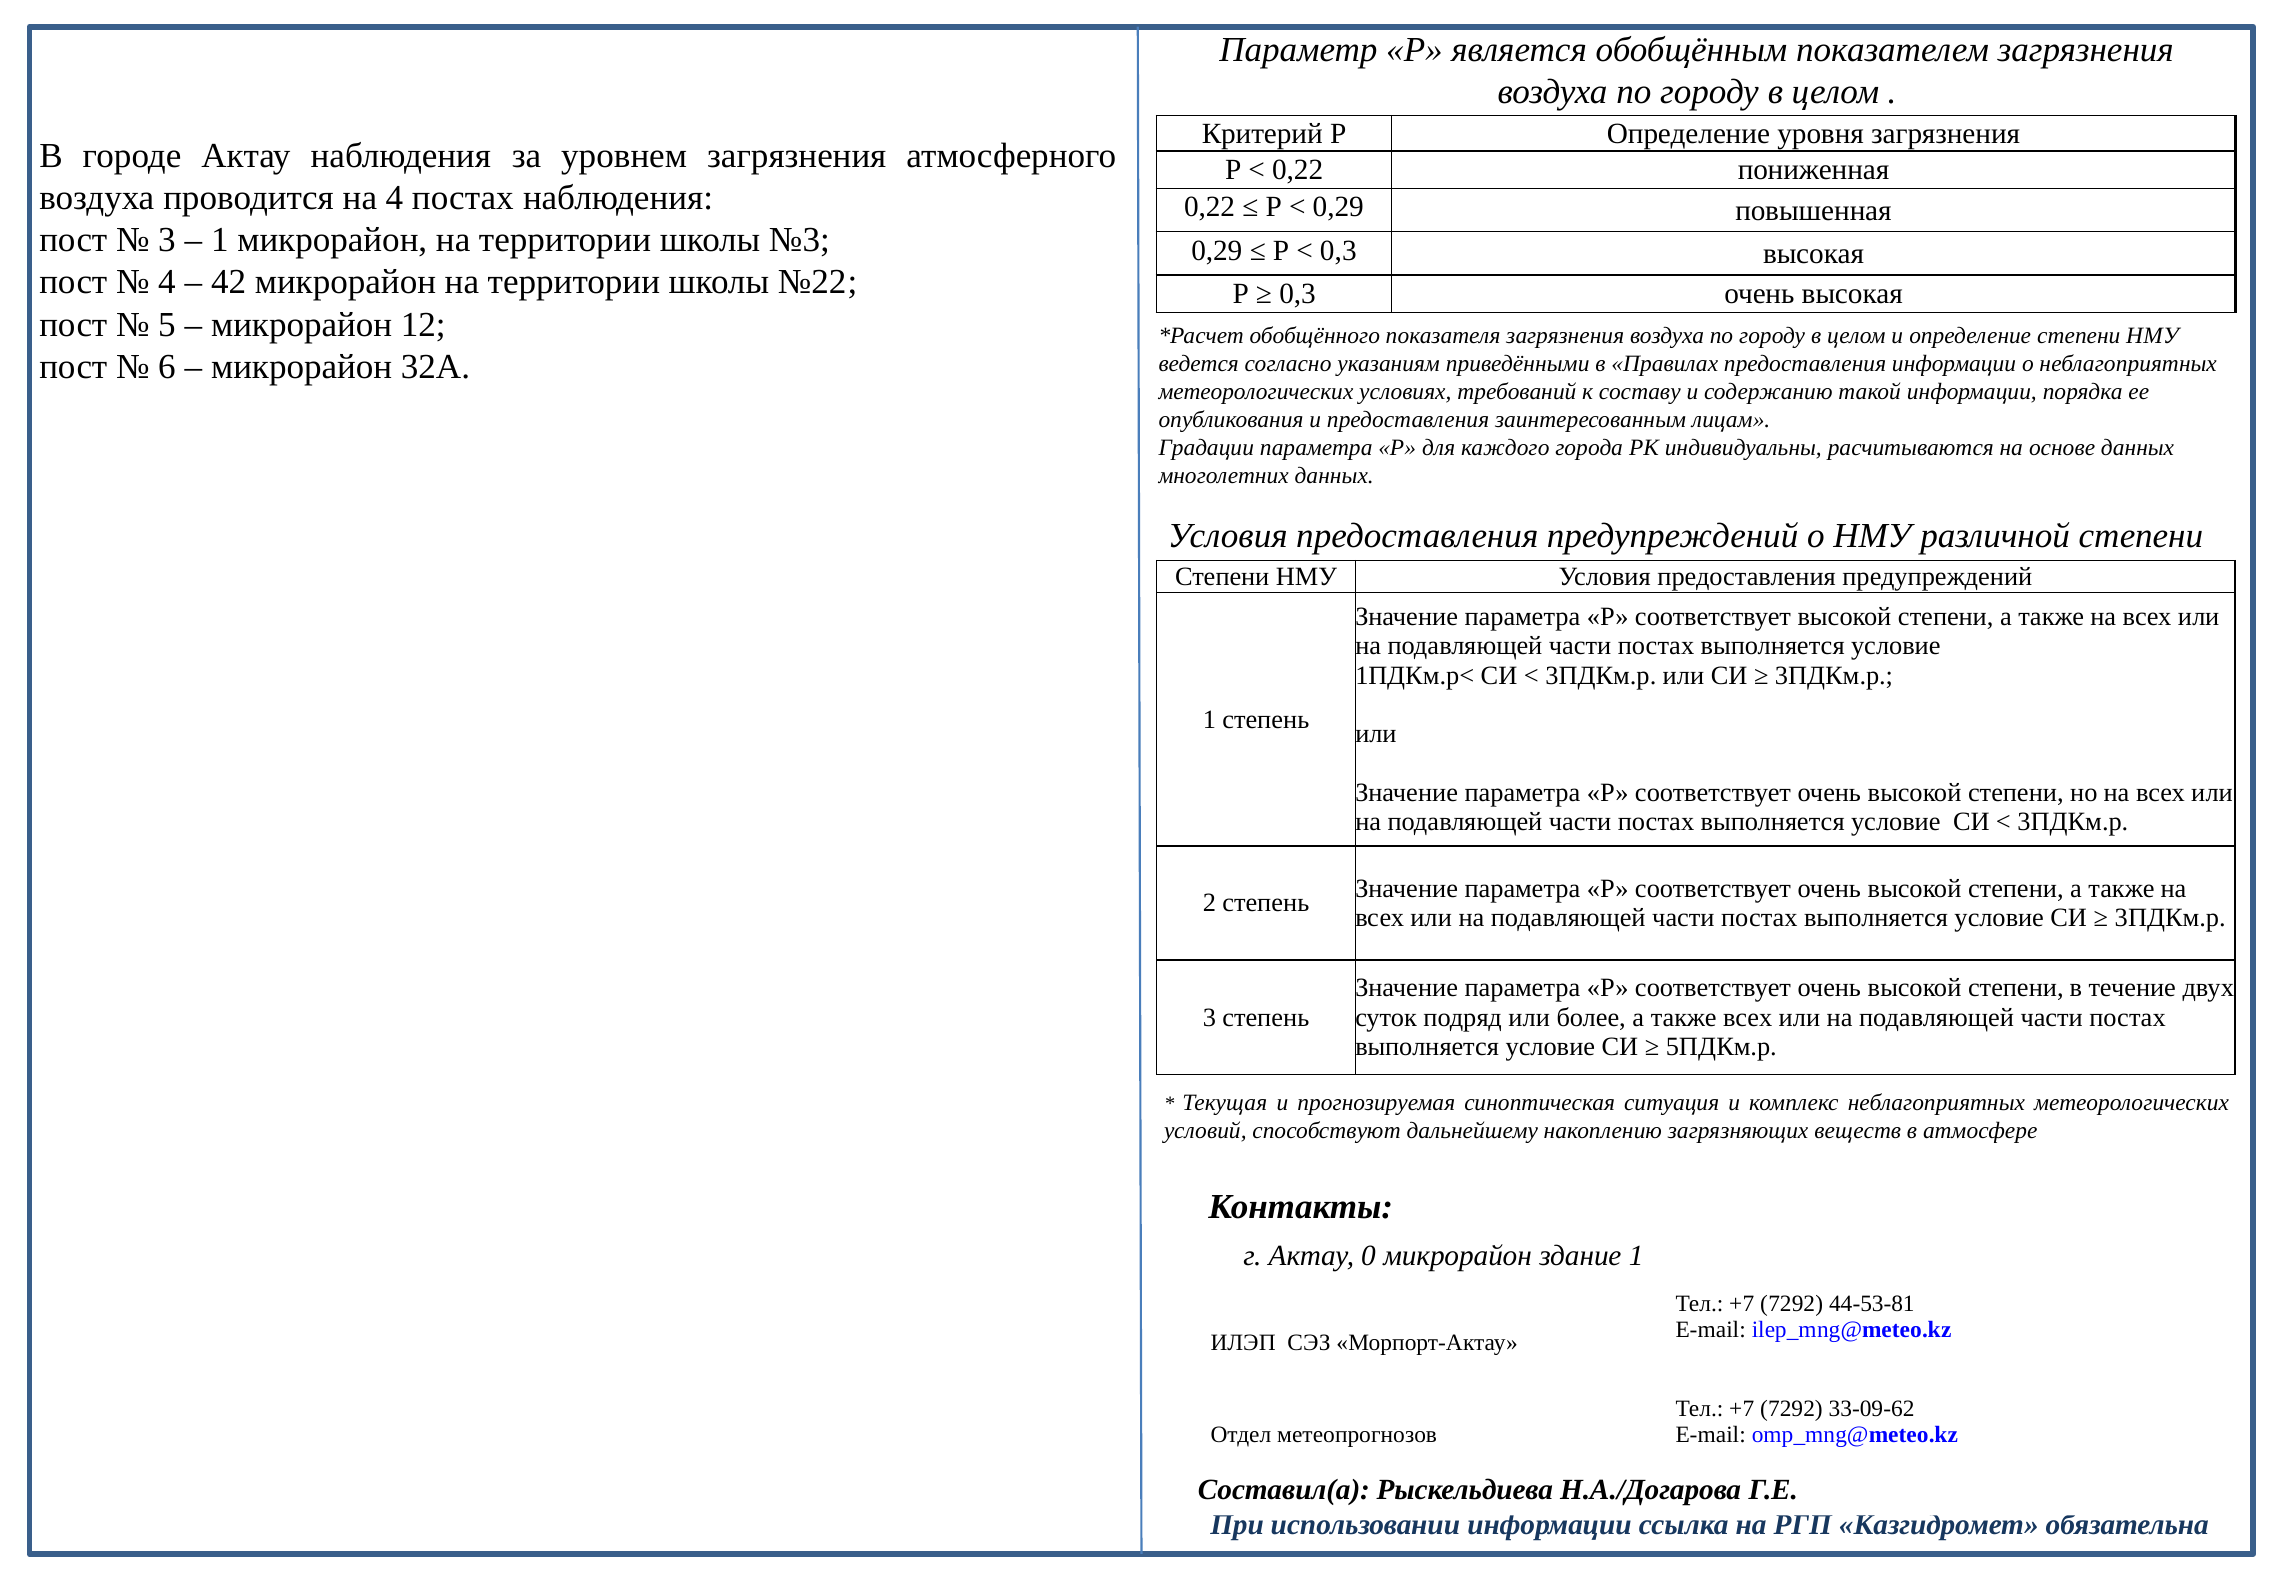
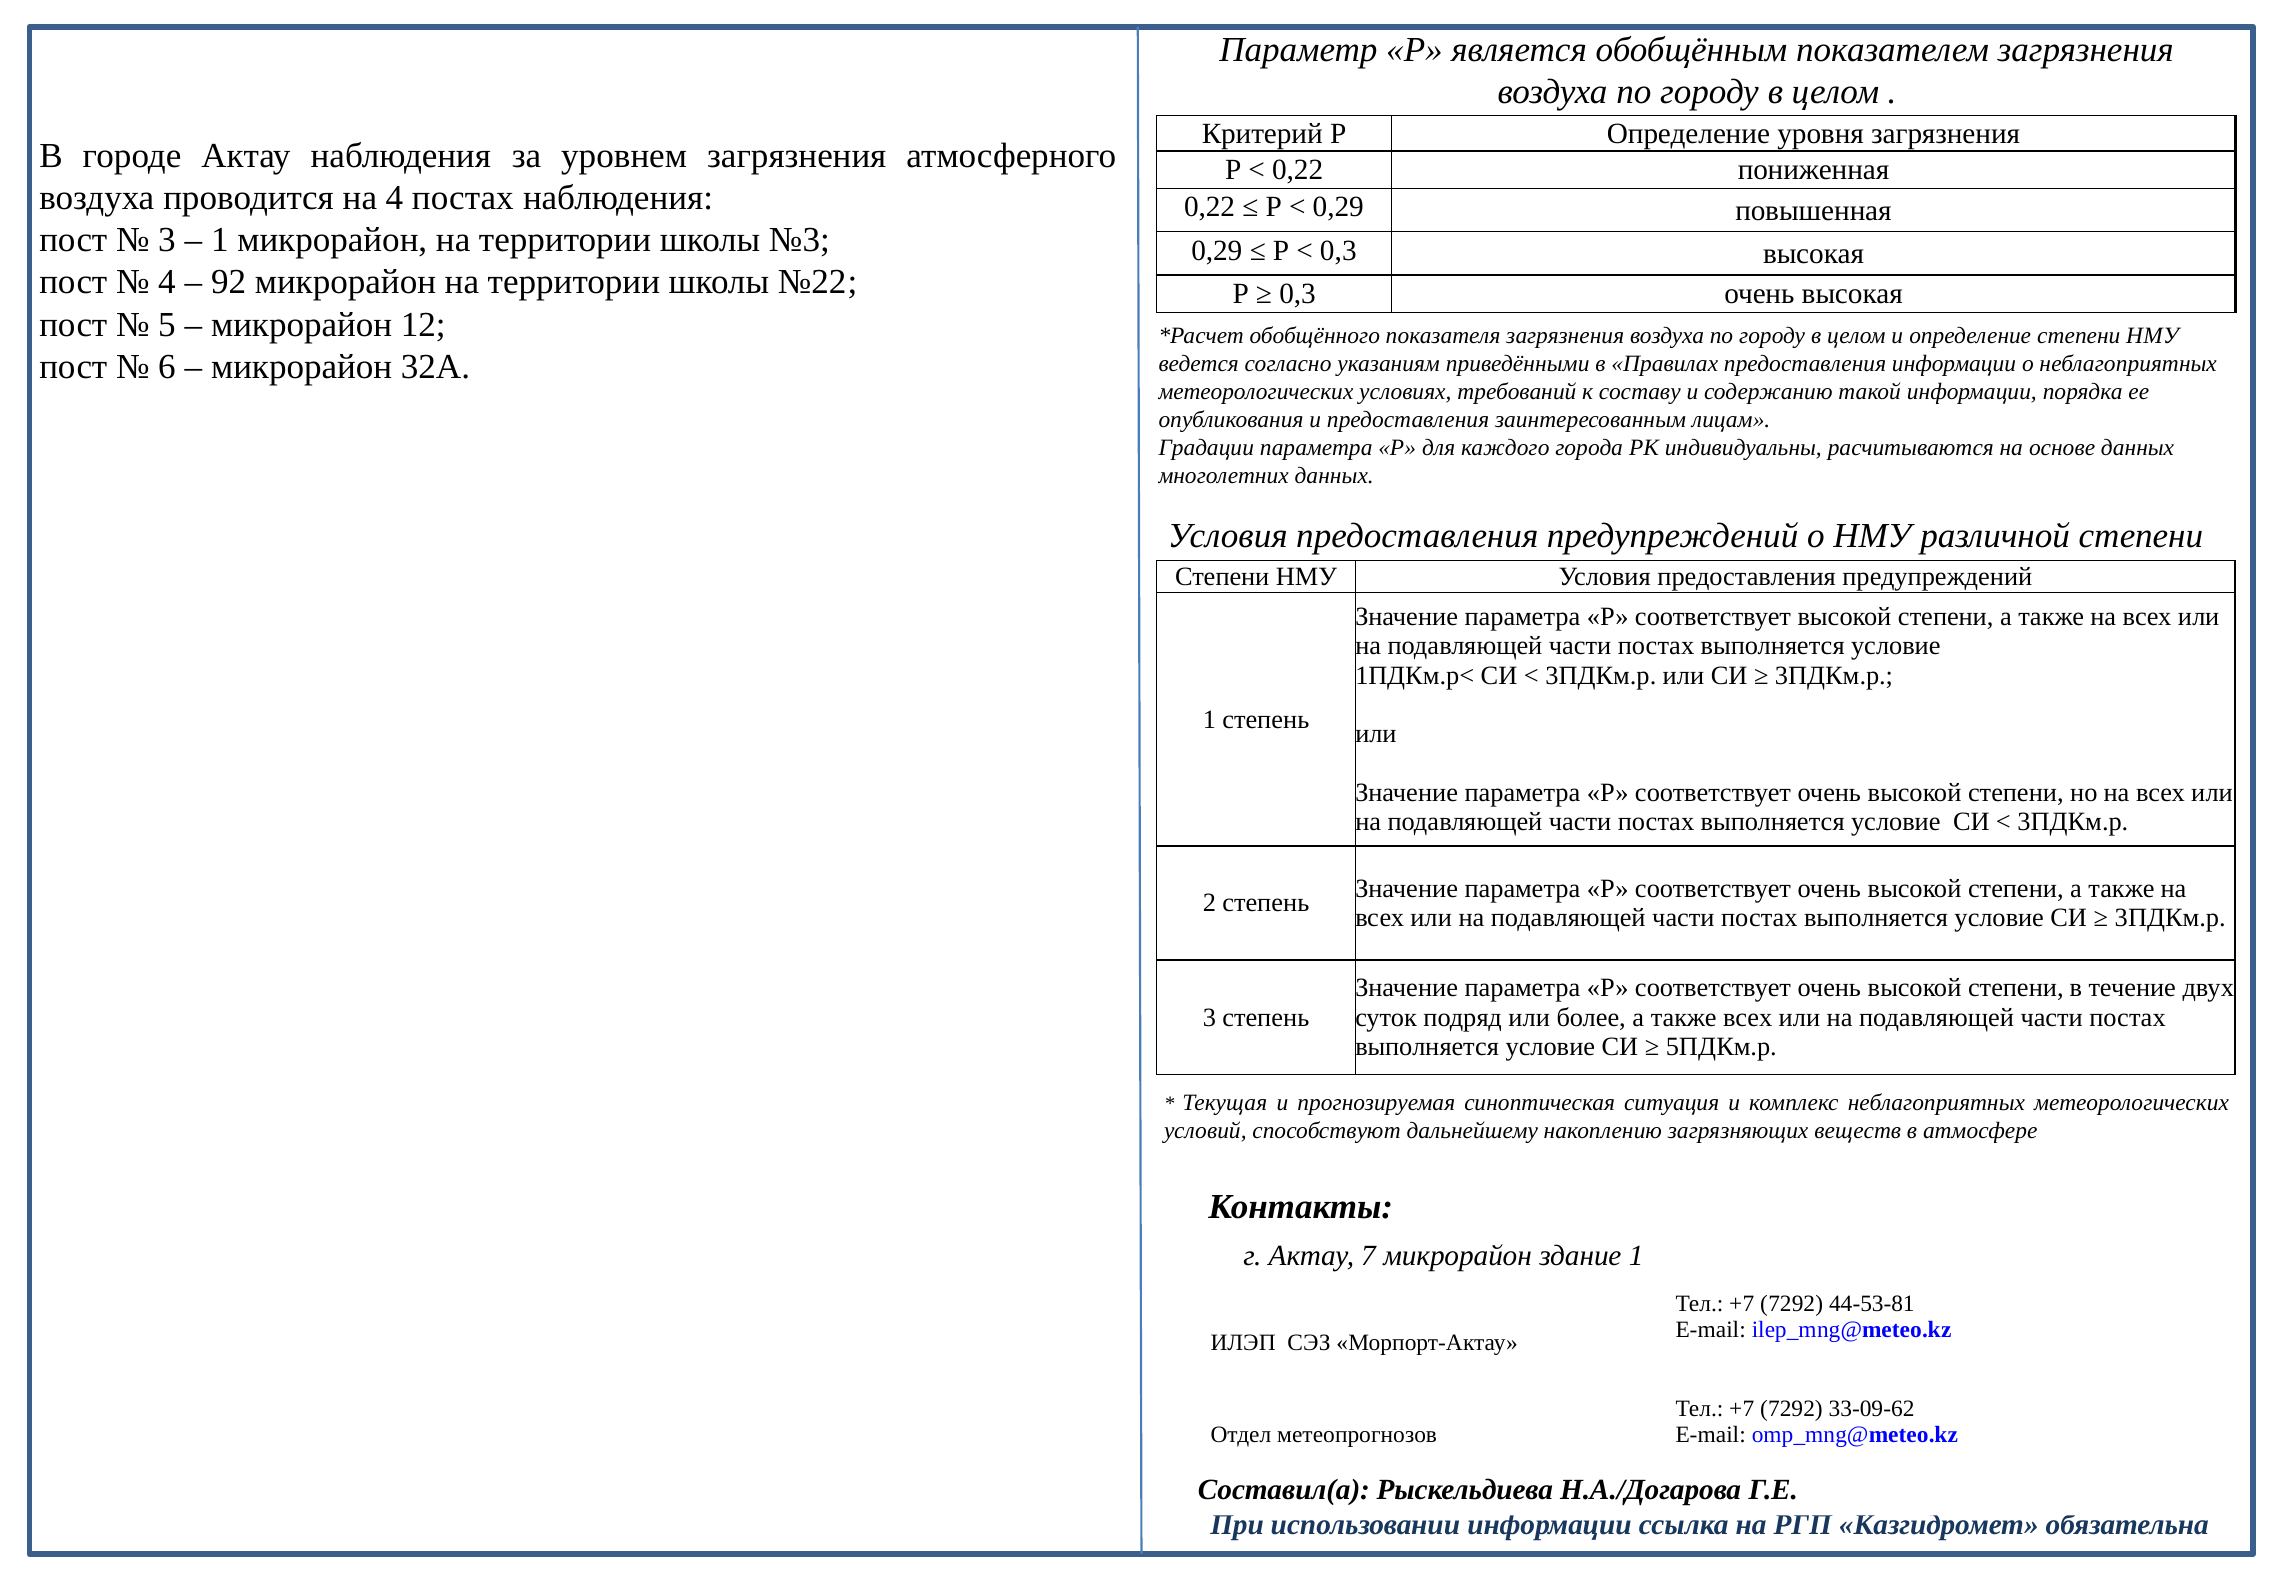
42: 42 -> 92 (229, 282)
0: 0 -> 7 (1369, 1256)
